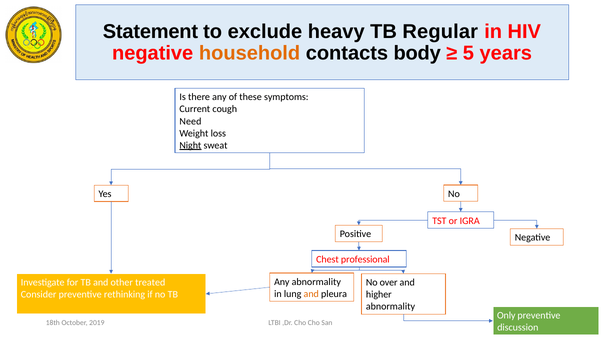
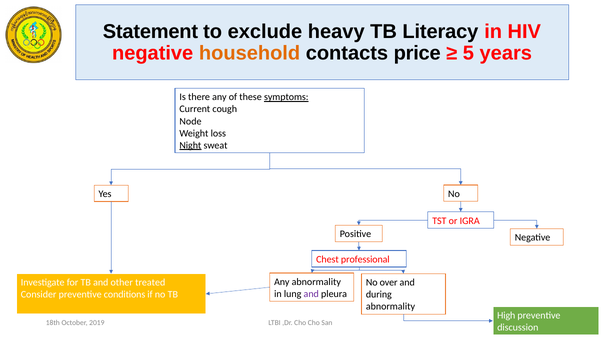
Regular: Regular -> Literacy (440, 31)
body: body -> price (417, 53)
symptoms underline: none -> present (286, 97)
Need: Need -> Node (190, 121)
and colour: orange -> purple (311, 294)
rethinking: rethinking -> conditions (125, 295)
higher: higher -> during (379, 295)
Only: Only -> High (506, 316)
